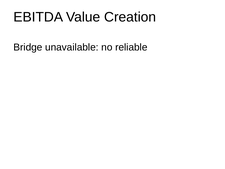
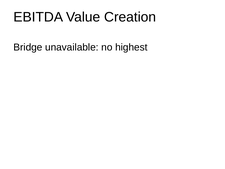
reliable: reliable -> highest (131, 47)
